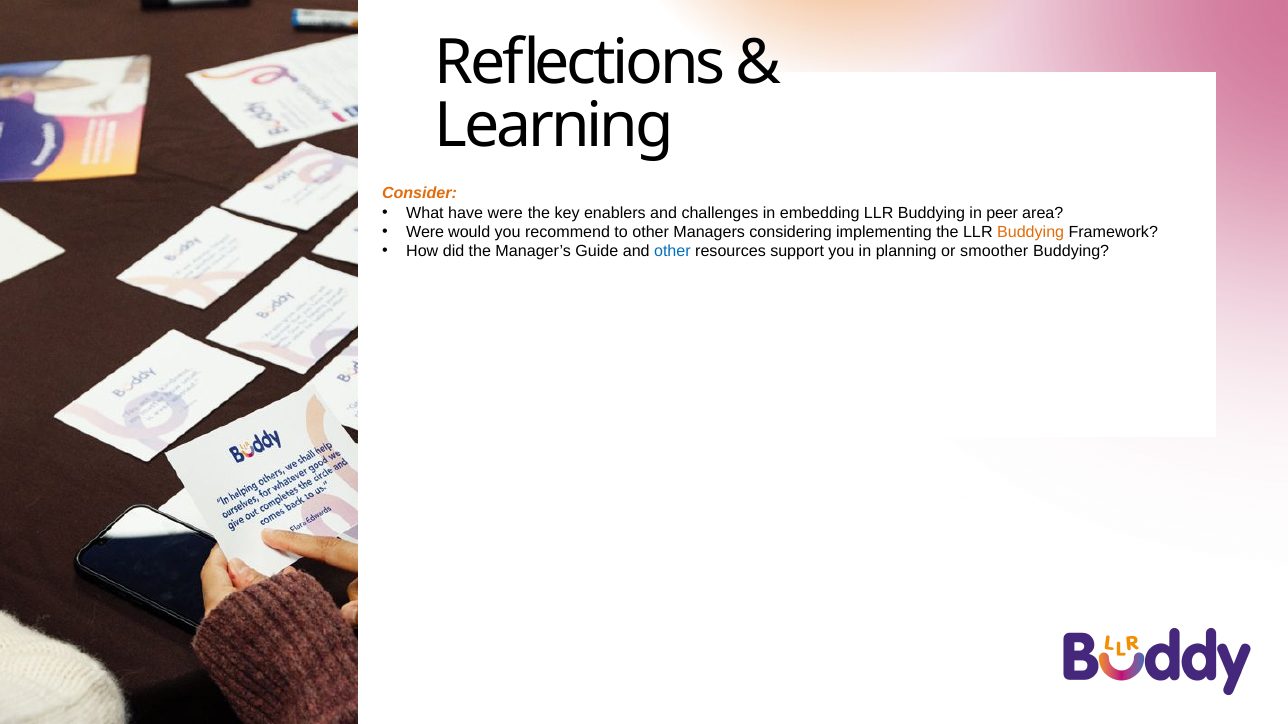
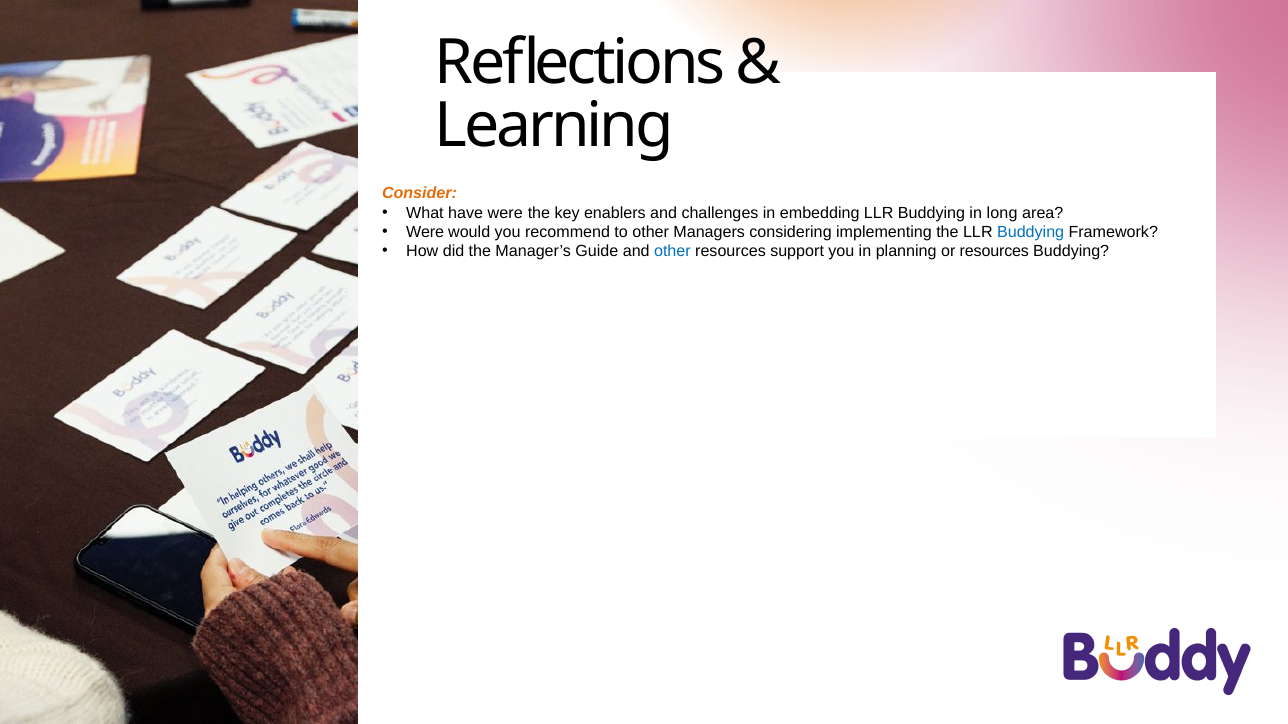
peer: peer -> long (1002, 213)
Buddying colour: orange -> blue (1031, 232)
or smoother: smoother -> resources (994, 252)
